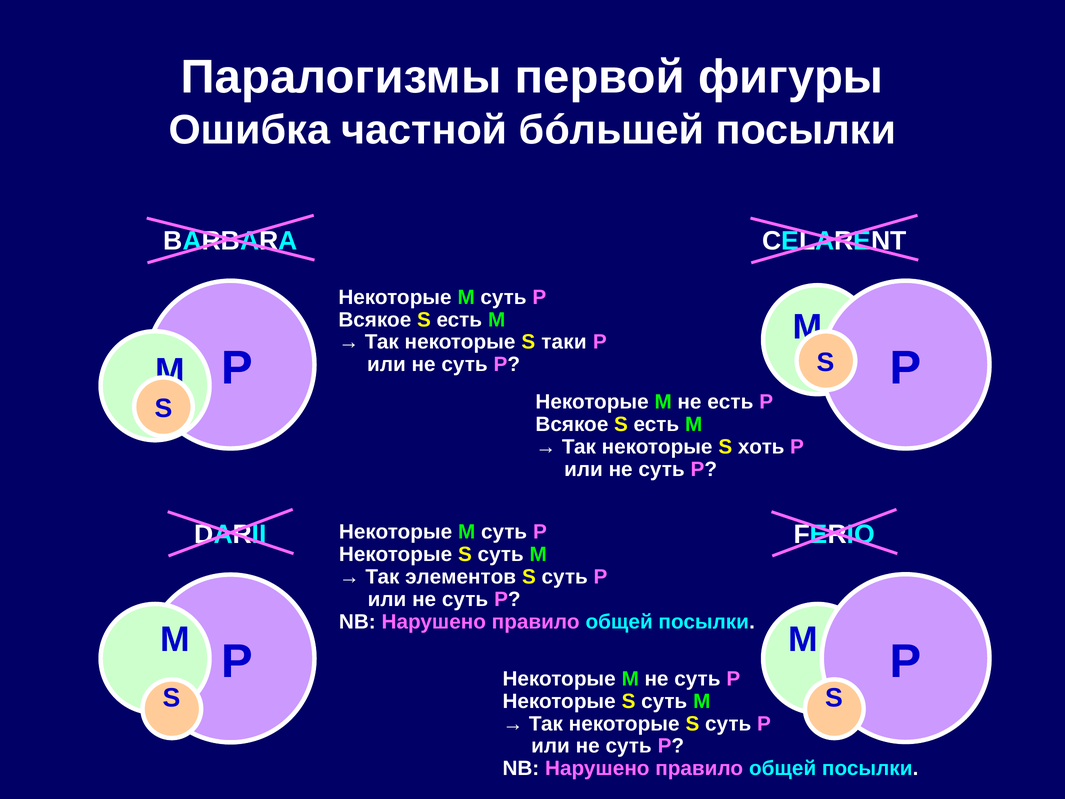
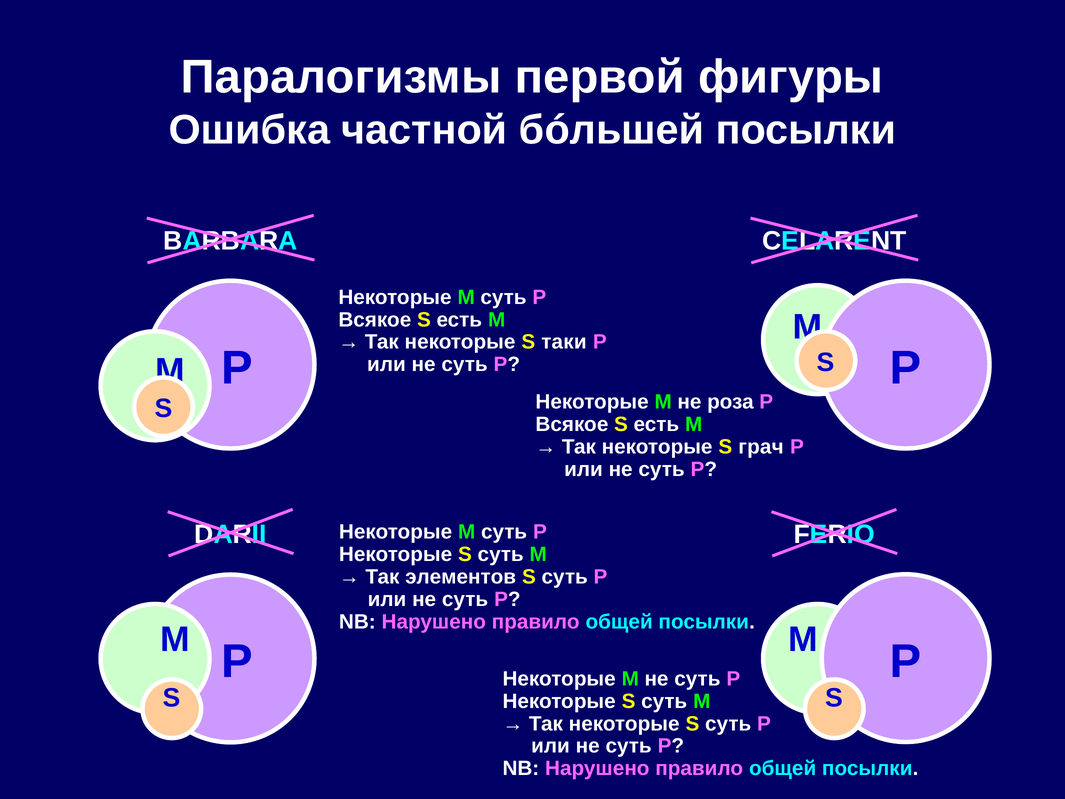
не есть: есть -> роза (730, 402)
хоть: хоть -> грач (761, 447)
